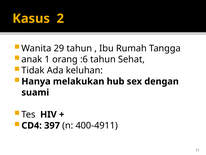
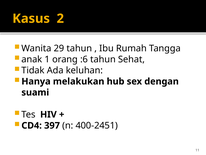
400-4911: 400-4911 -> 400-2451 (97, 125)
